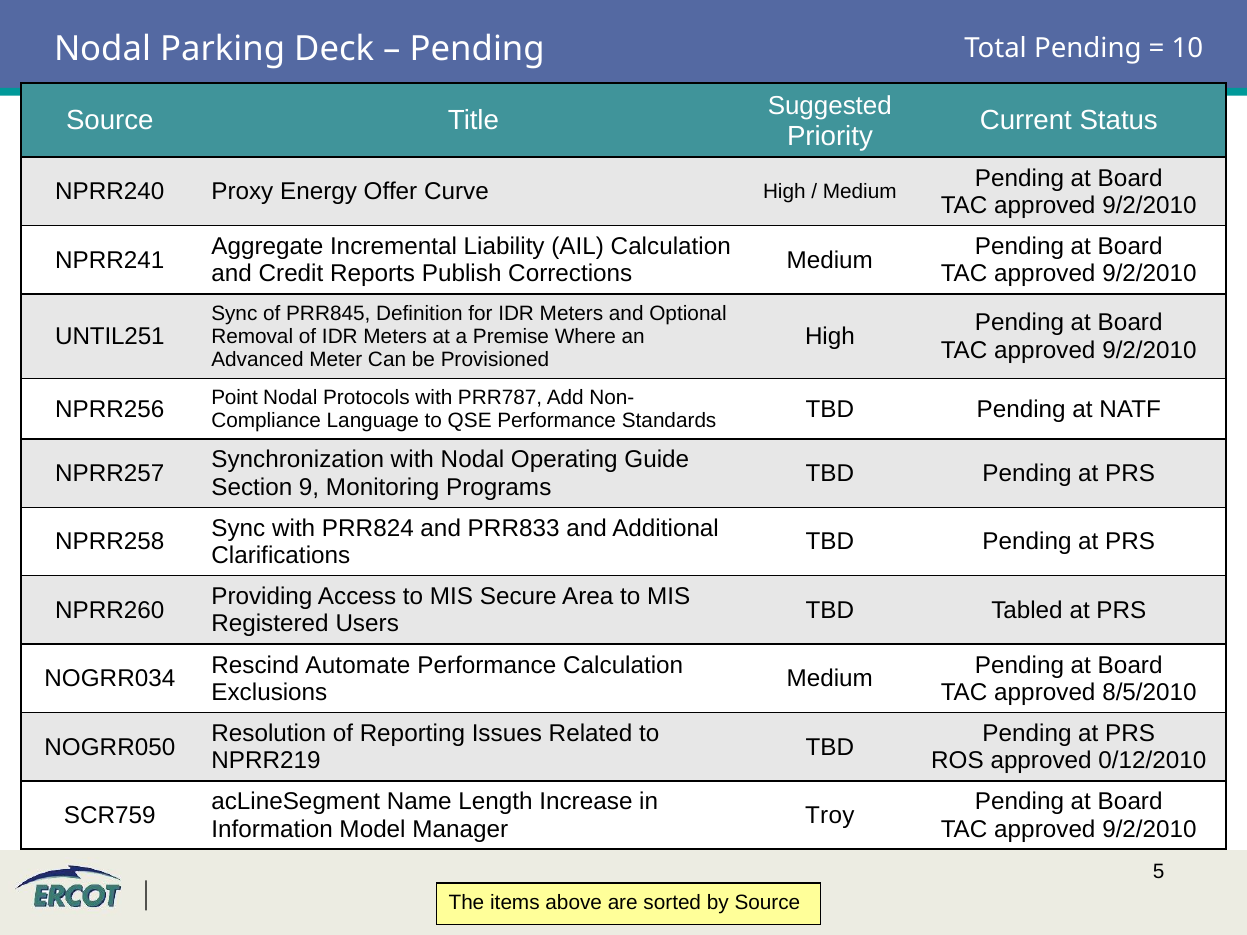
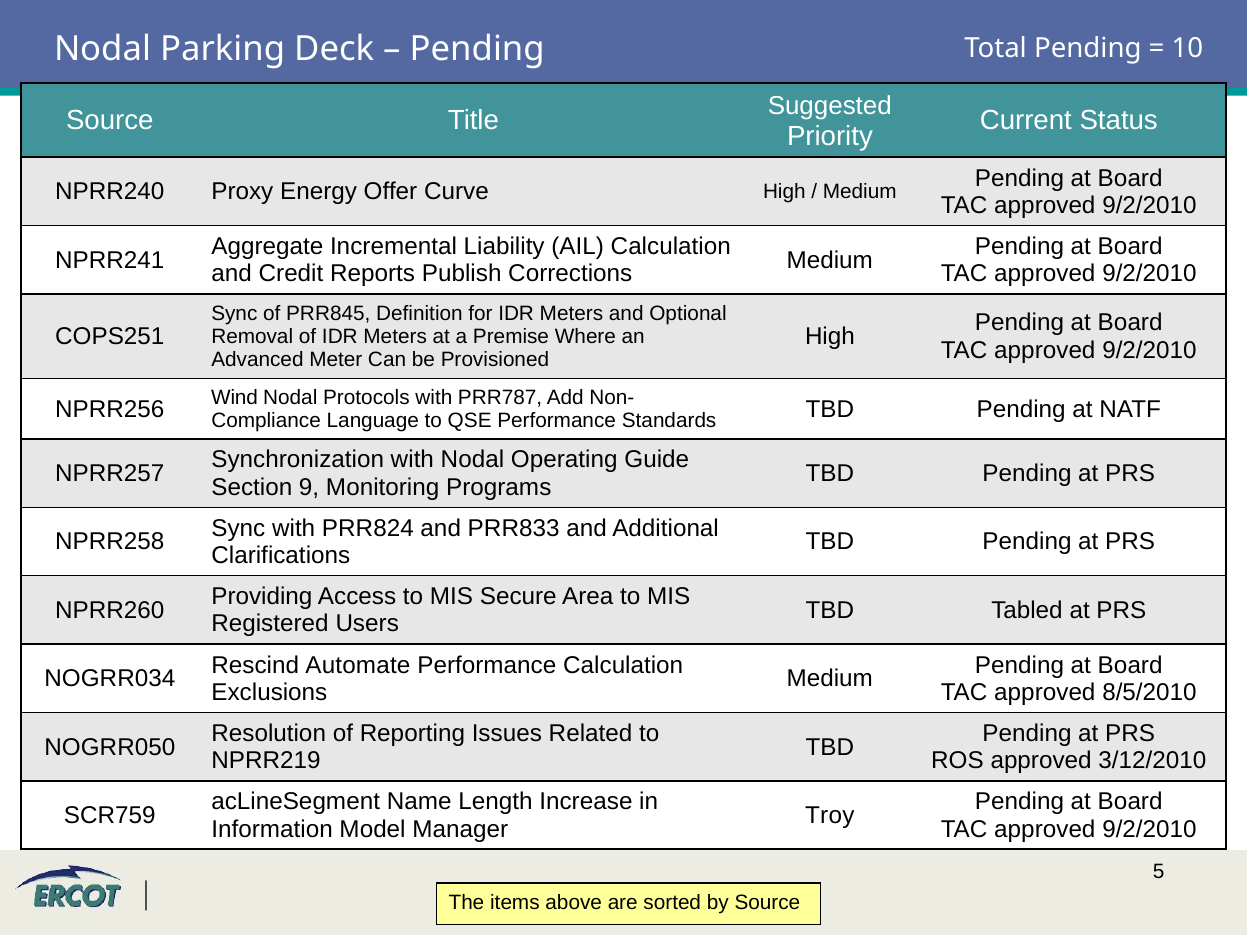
UNTIL251: UNTIL251 -> COPS251 (110, 337)
Point: Point -> Wind (235, 398)
0/12/2010: 0/12/2010 -> 3/12/2010 (1152, 761)
